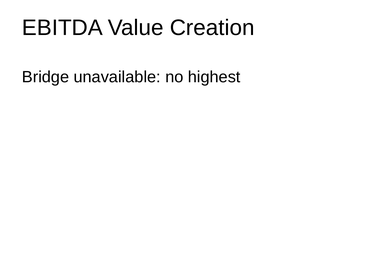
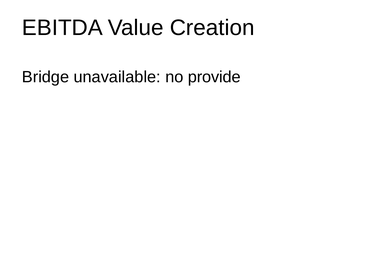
highest: highest -> provide (214, 77)
